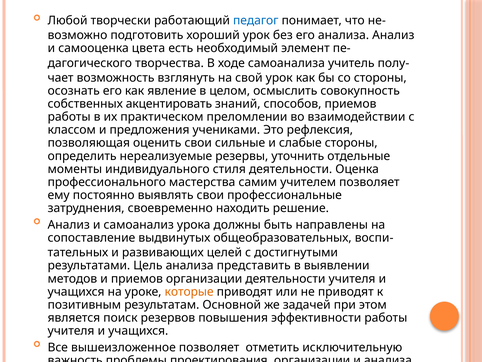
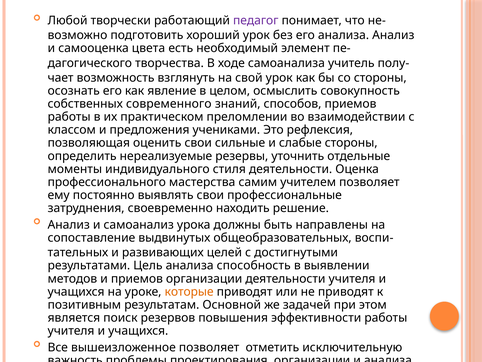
педагог colour: blue -> purple (256, 20)
акцентировать: акцентировать -> современного (169, 104)
представить: представить -> способность (254, 265)
